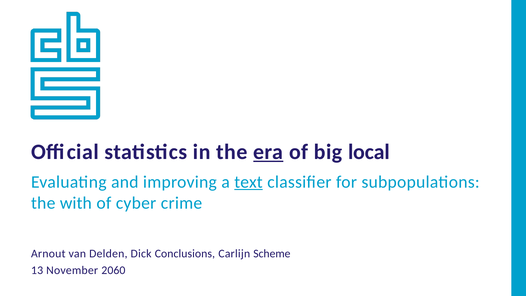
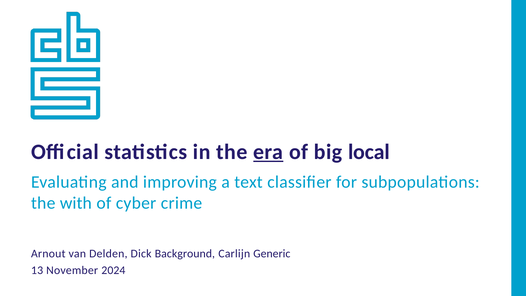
text underline: present -> none (248, 182)
Conclusions: Conclusions -> Background (185, 254)
Scheme: Scheme -> Generic (272, 254)
2060: 2060 -> 2024 (113, 270)
